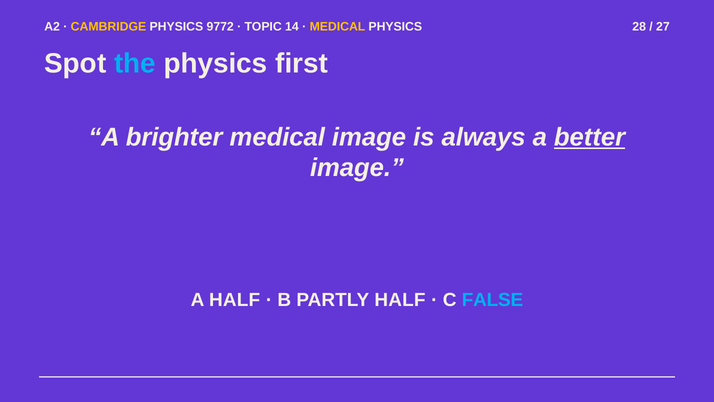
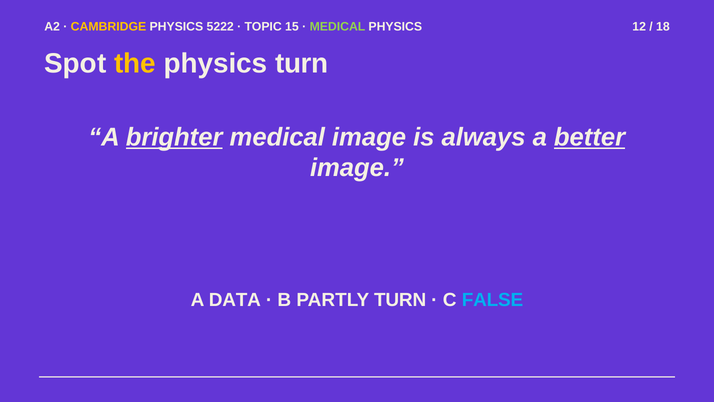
9772: 9772 -> 5222 (220, 26)
14: 14 -> 15 (292, 26)
MEDICAL colour: yellow -> light green (337, 26)
28: 28 -> 12 (639, 26)
27: 27 -> 18 (663, 26)
the colour: light blue -> yellow (135, 64)
physics first: first -> turn (302, 64)
brighter underline: none -> present (174, 137)
A HALF: HALF -> DATA (235, 300)
PARTLY HALF: HALF -> TURN (400, 300)
